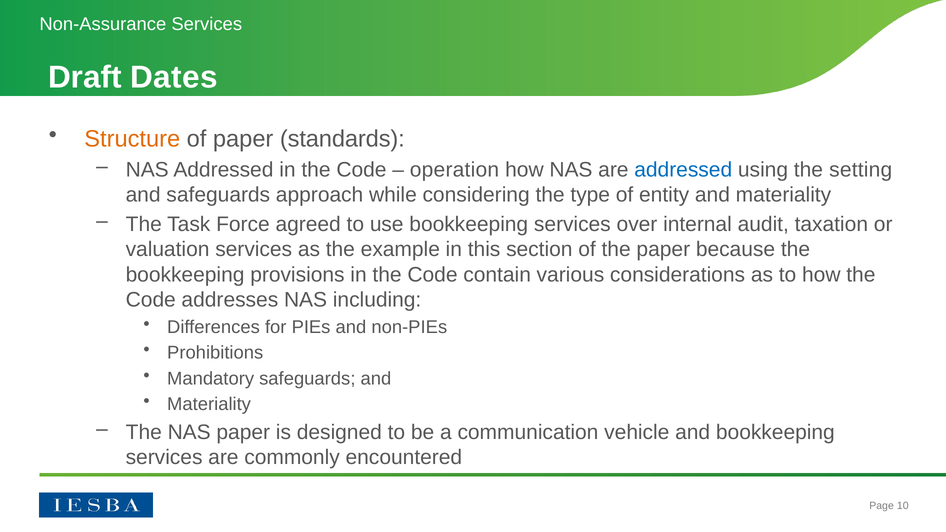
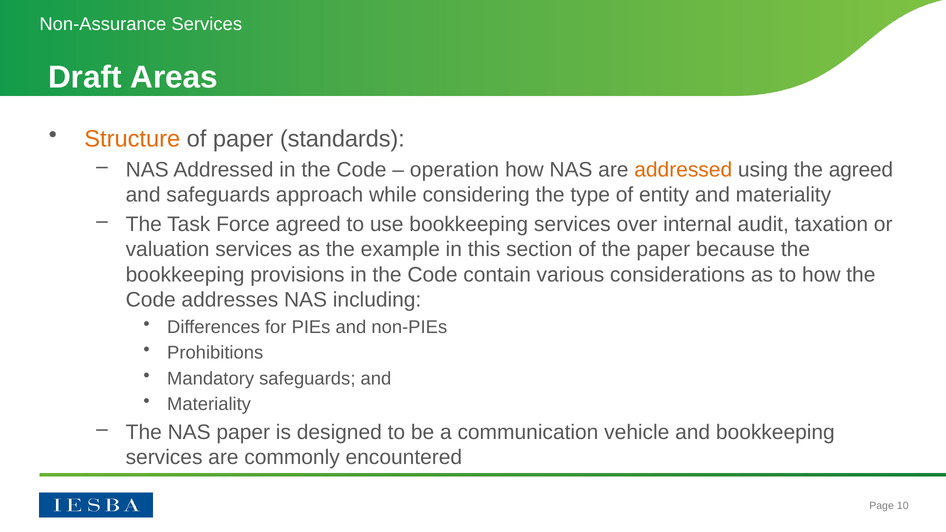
Dates: Dates -> Areas (174, 77)
addressed colour: blue -> orange (683, 170)
the setting: setting -> agreed (861, 170)
